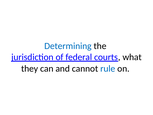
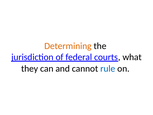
Determining colour: blue -> orange (68, 46)
